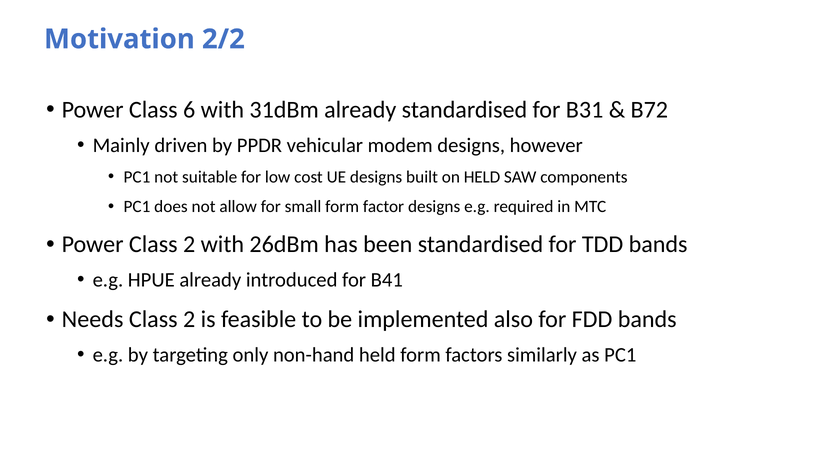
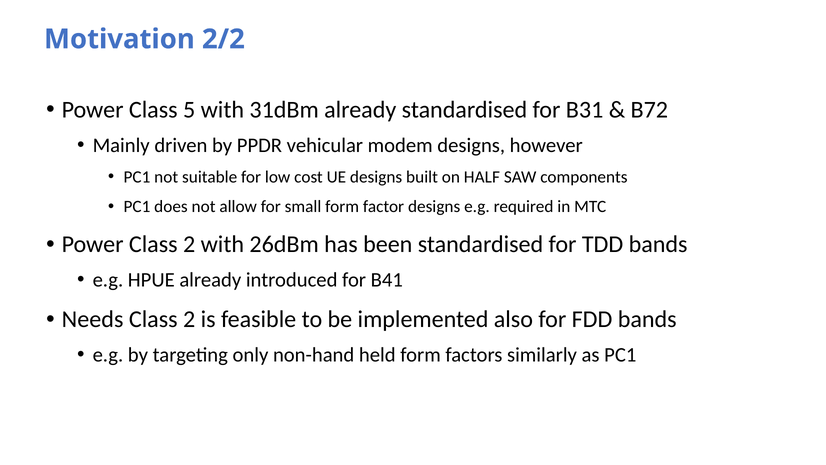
6: 6 -> 5 (189, 110)
on HELD: HELD -> HALF (482, 177)
